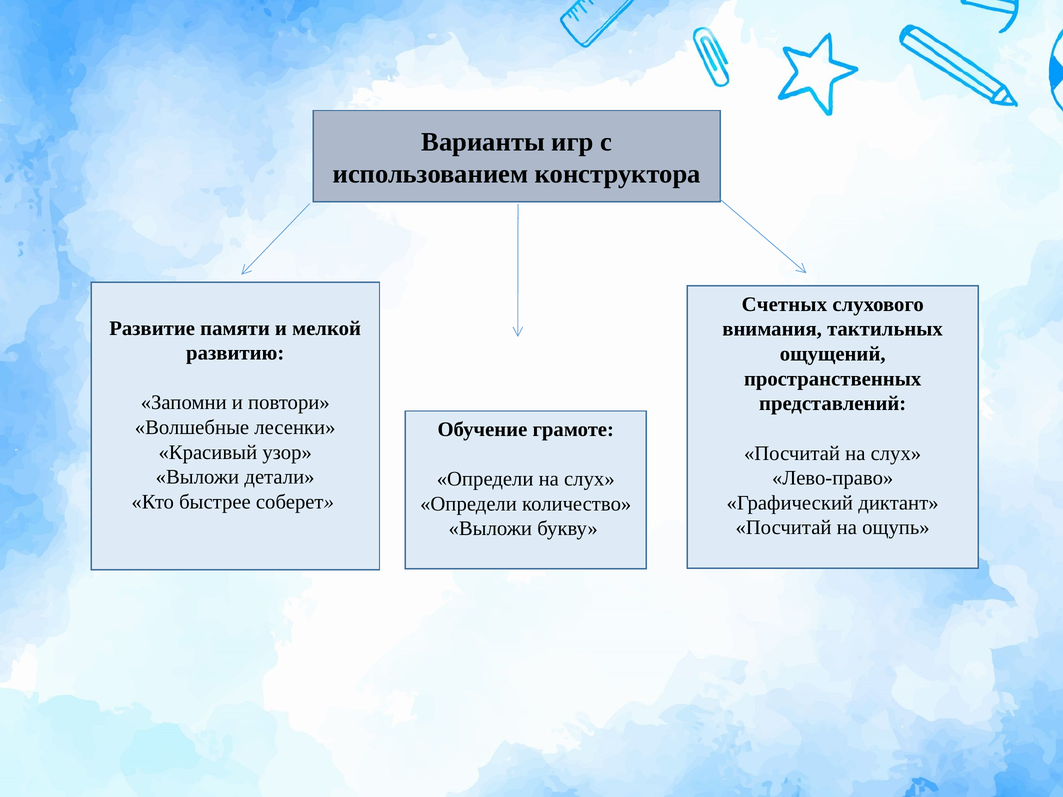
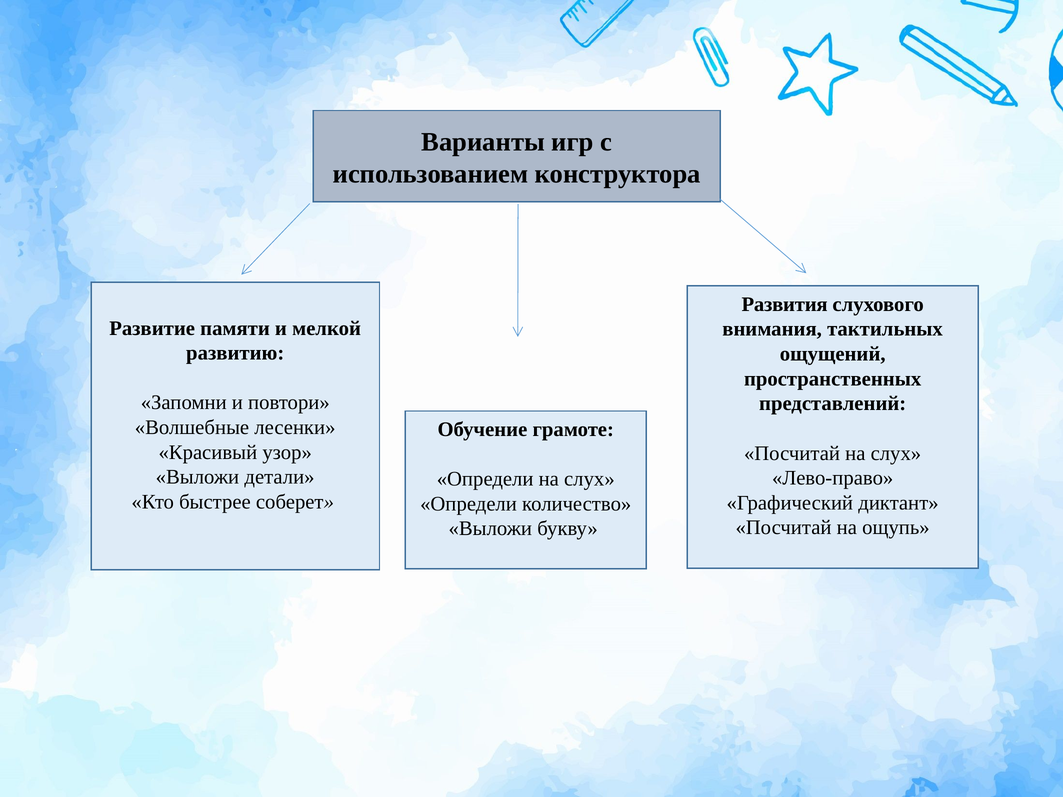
Счетных: Счетных -> Развития (785, 304)
